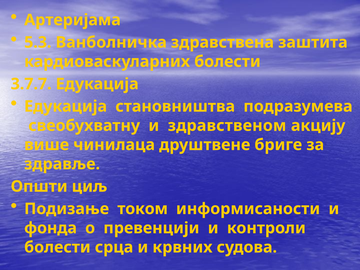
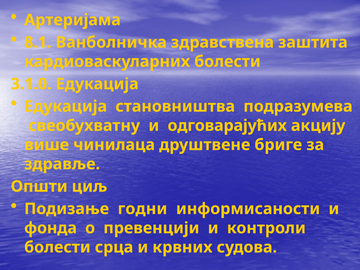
5.3: 5.3 -> 8.1 (38, 42)
3.7.7: 3.7.7 -> 3.1.0 (31, 84)
здравственом: здравственом -> одговарајућих (227, 126)
током: током -> годни (142, 209)
